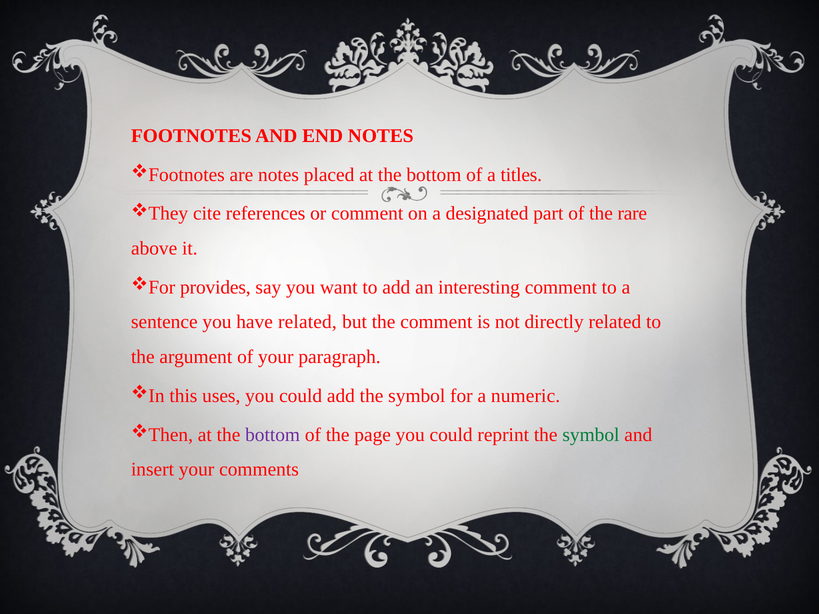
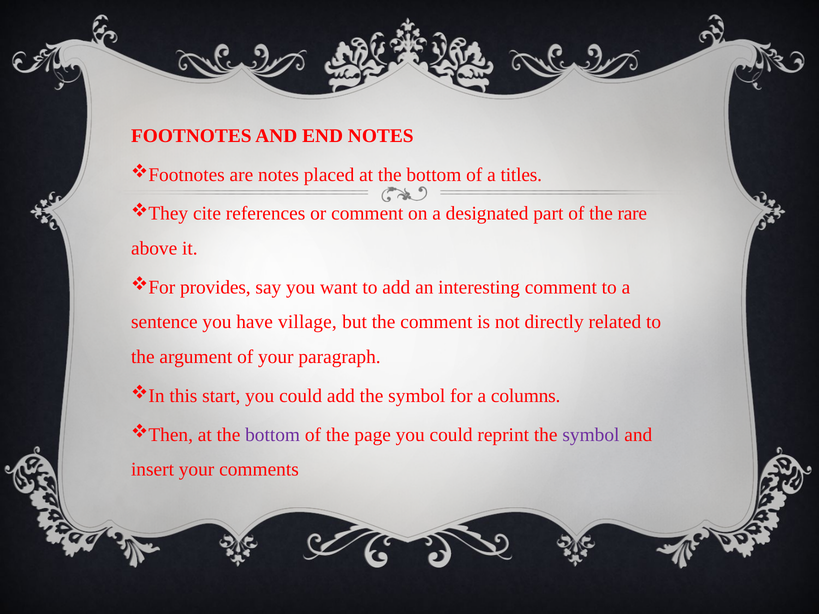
have related: related -> village (307, 322)
uses: uses -> start (221, 396)
numeric: numeric -> columns (526, 396)
symbol colour: green -> purple (591, 435)
